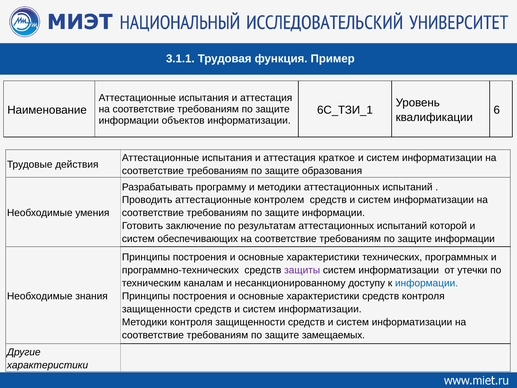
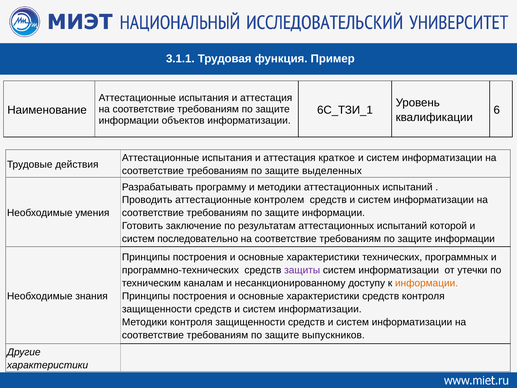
образования: образования -> выделенных (332, 171)
обеспечивающих: обеспечивающих -> последовательно (198, 239)
информации colour: blue -> orange (427, 283)
замещаемых: замещаемых -> выпускников (333, 335)
